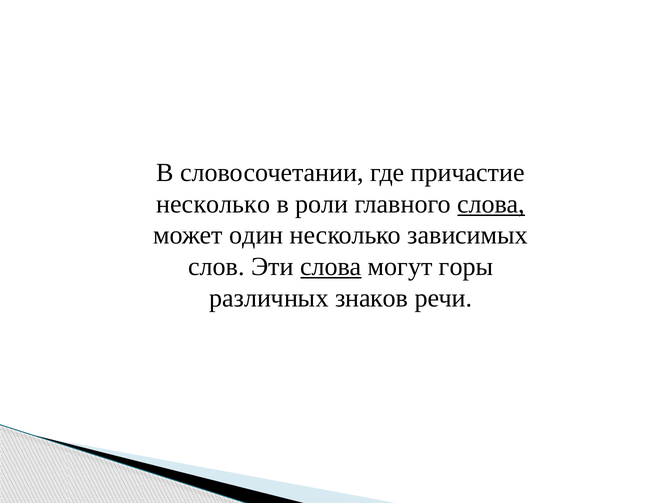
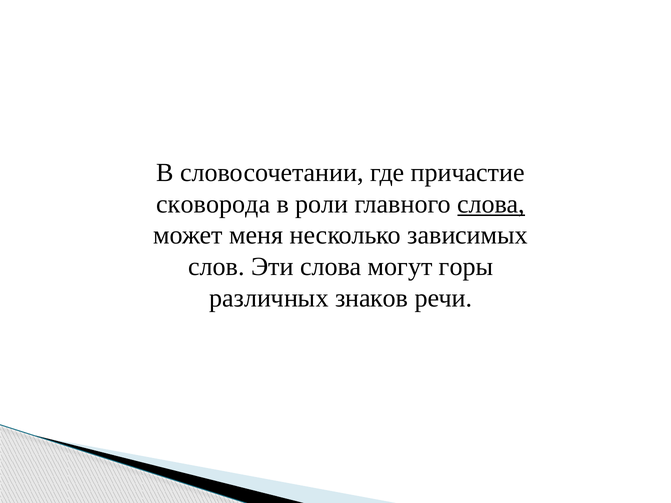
несколько: несколько -> сковорода (213, 204)
один: один -> меня (256, 235)
слова underline: present -> none (331, 267)
